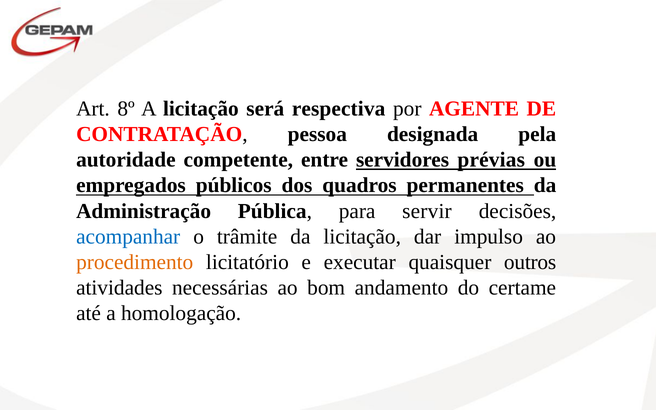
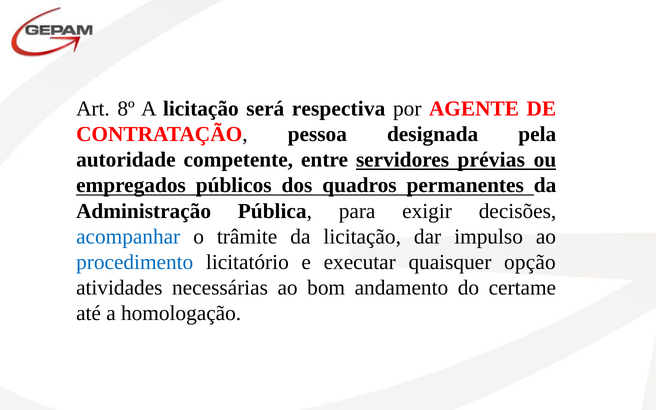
servir: servir -> exigir (427, 211)
procedimento colour: orange -> blue (135, 262)
outros: outros -> opção (530, 262)
